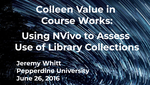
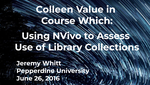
Works: Works -> Which (95, 21)
